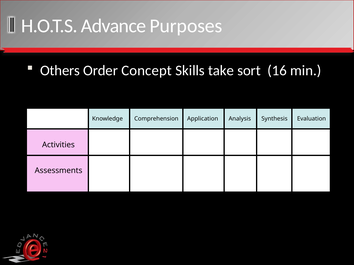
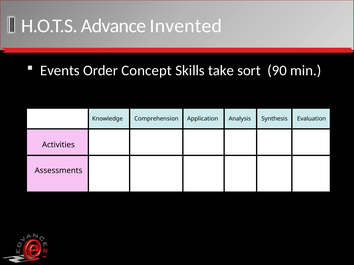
Purposes: Purposes -> Invented (186, 26)
Others: Others -> Events (60, 71)
16: 16 -> 90 (277, 71)
